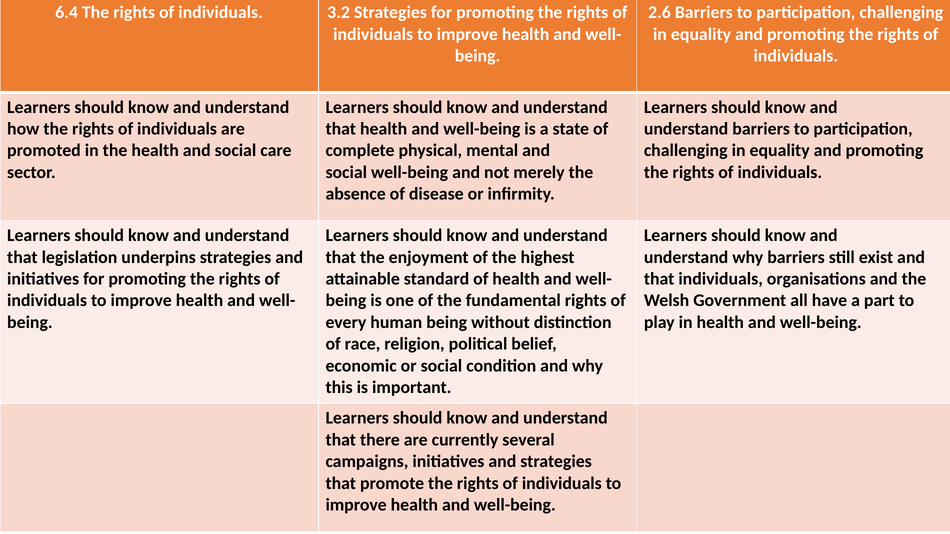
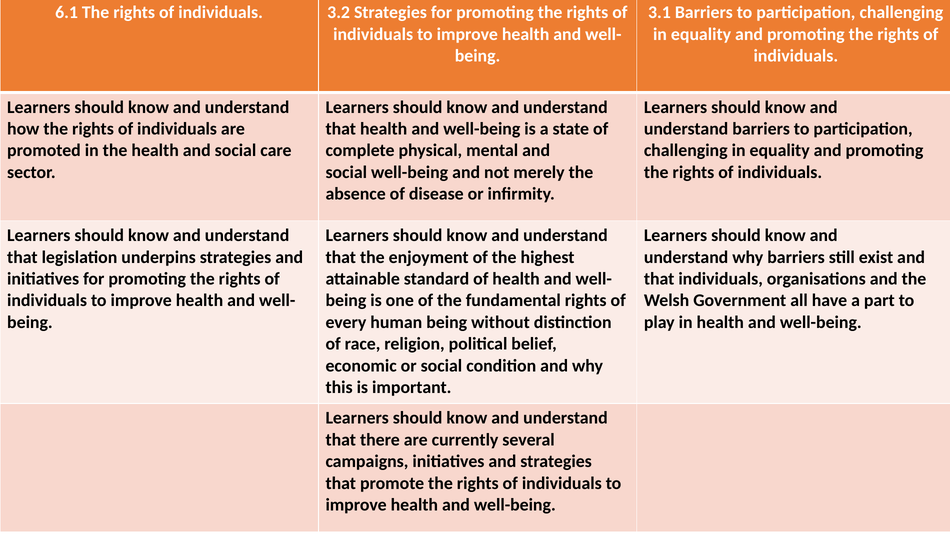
6.4: 6.4 -> 6.1 (67, 12)
2.6: 2.6 -> 3.1 (660, 12)
